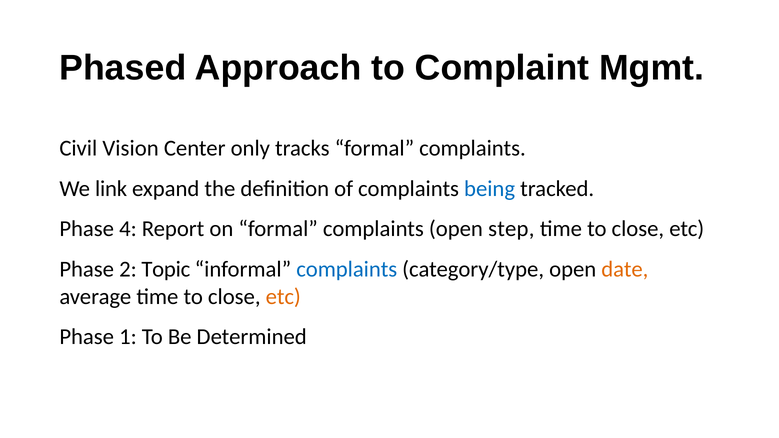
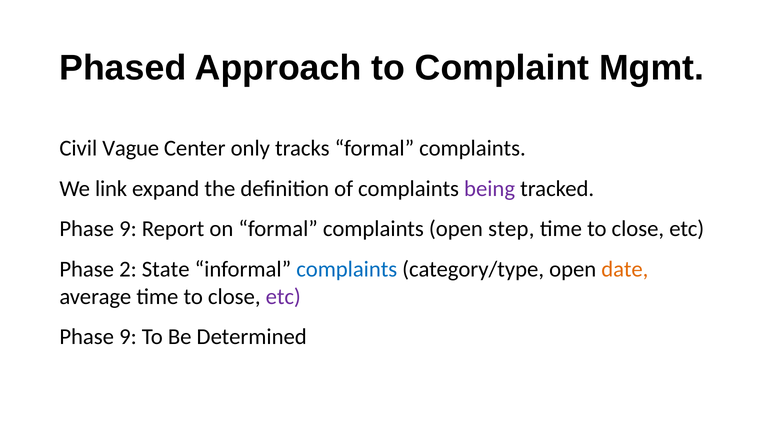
Vision: Vision -> Vague (131, 149)
being colour: blue -> purple (490, 189)
4: 4 -> 9 (128, 229)
Topic: Topic -> State (166, 269)
etc colour: orange -> purple (283, 297)
1: 1 -> 9 (128, 337)
